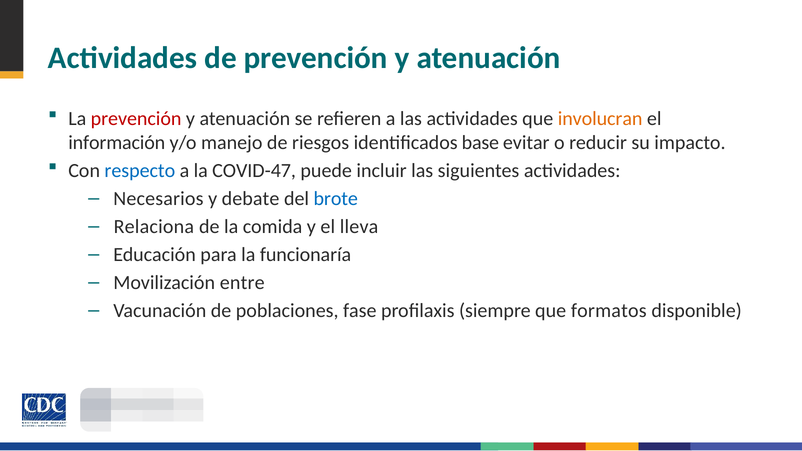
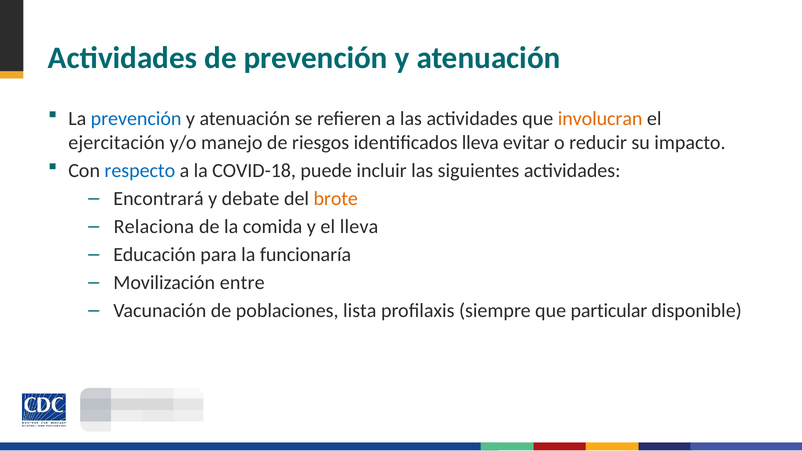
prevención colour: red -> blue (136, 118)
información: información -> ejercitación (117, 143)
identificados base: base -> lleva (480, 143)
COVID-47: COVID-47 -> COVID-18 (254, 171)
Necesarios: Necesarios -> Encontrará (158, 199)
brote colour: blue -> orange (336, 199)
fase: fase -> lista (360, 311)
formatos: formatos -> particular (609, 311)
